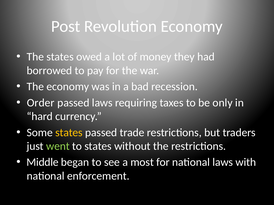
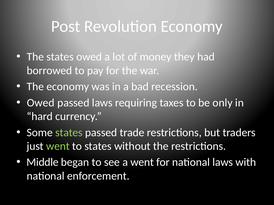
Order: Order -> Owed (41, 103)
states colour: yellow -> light green (69, 133)
a most: most -> went (142, 163)
